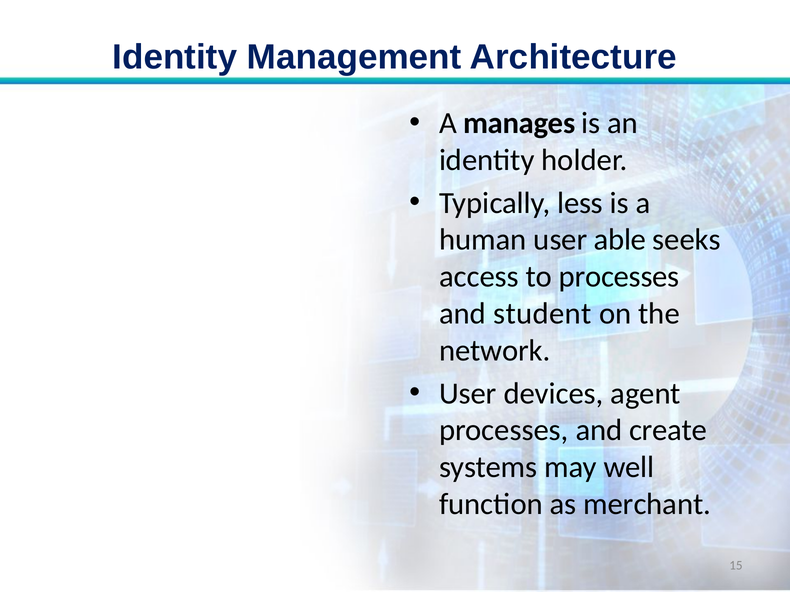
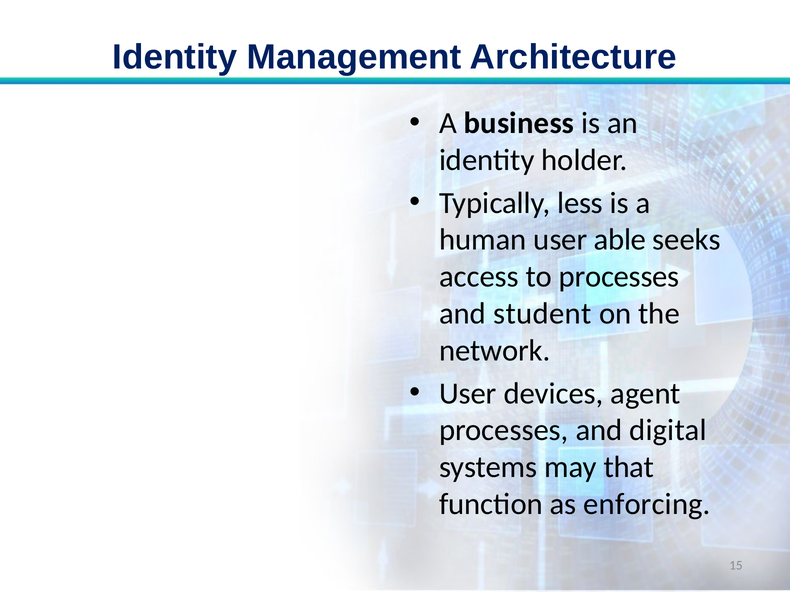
manages: manages -> business (519, 123)
create: create -> digital (668, 431)
well: well -> that (629, 468)
merchant: merchant -> enforcing (647, 504)
